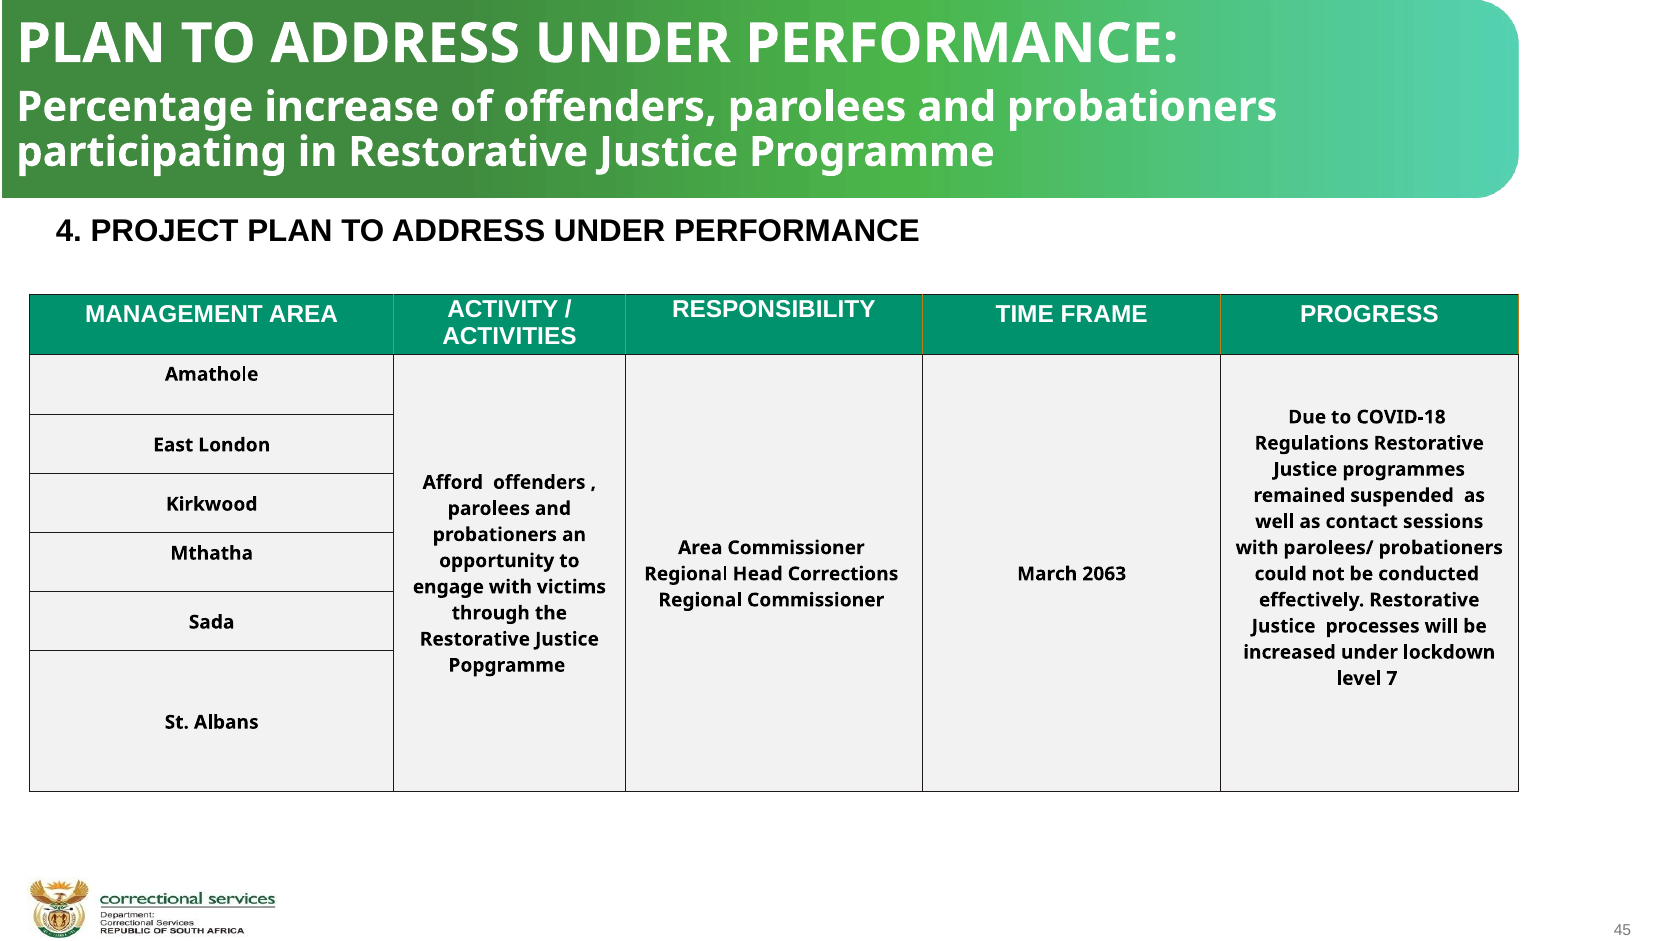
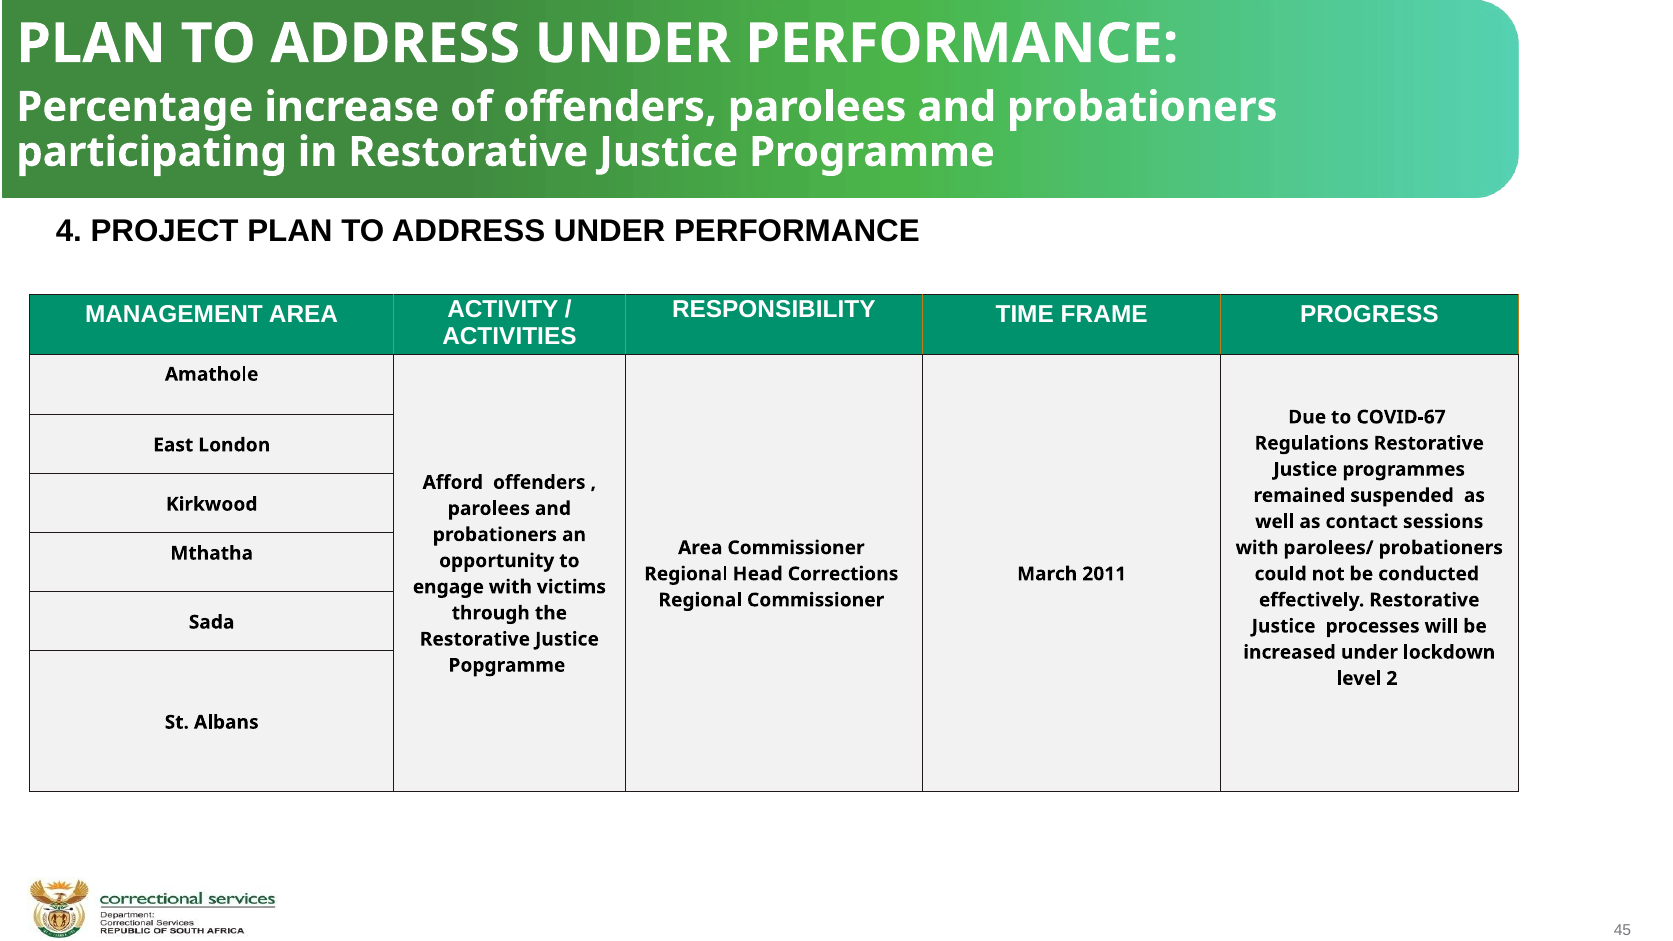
COVID-18: COVID-18 -> COVID-67 (1401, 417)
2063: 2063 -> 2011 (1104, 574)
7: 7 -> 2 (1392, 678)
